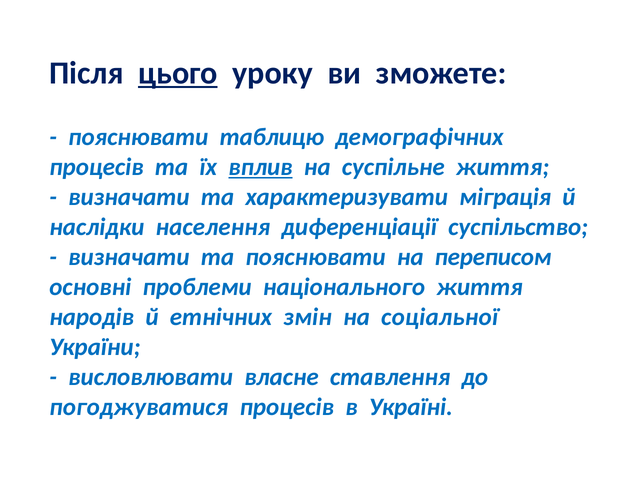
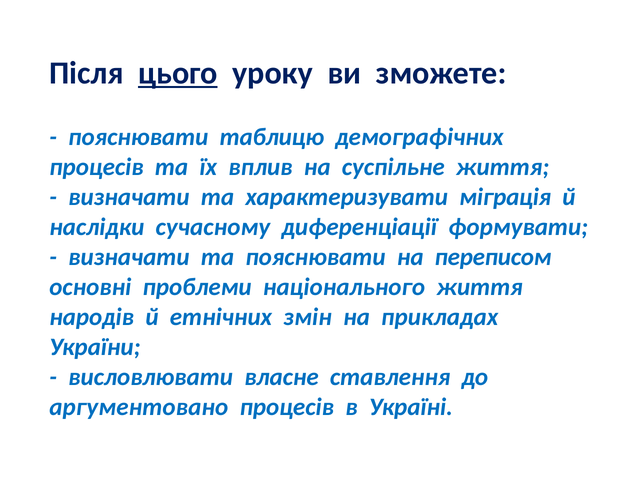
вплив underline: present -> none (260, 167)
населення: населення -> сучасному (213, 227)
суспільство: суспільство -> формувати (518, 227)
соціальної: соціальної -> прикладах (440, 317)
погоджуватися: погоджуватися -> аргументовано (139, 407)
